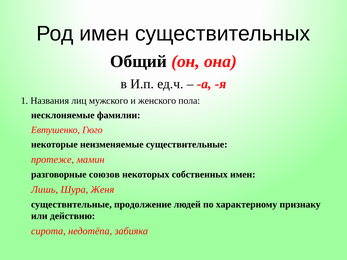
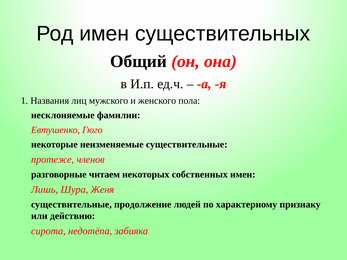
мамин: мамин -> членов (91, 160)
союзов: союзов -> читаем (104, 175)
